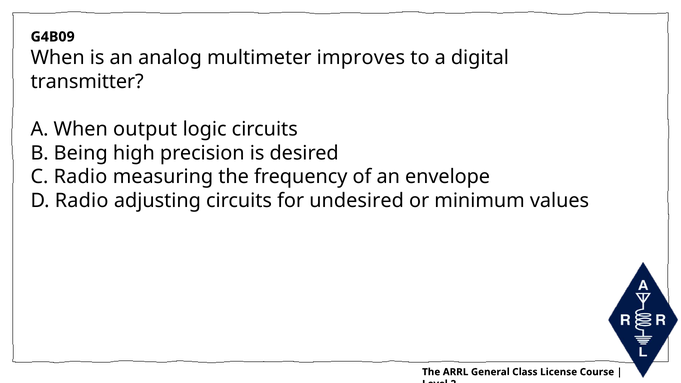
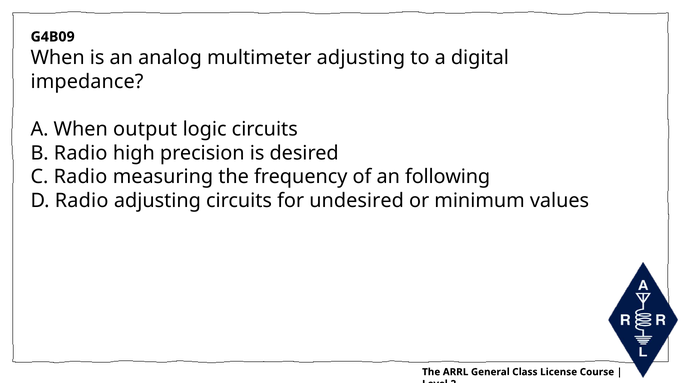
multimeter improves: improves -> adjusting (361, 58)
transmitter: transmitter -> impedance (87, 81)
B Being: Being -> Radio (81, 153)
envelope: envelope -> following (448, 177)
